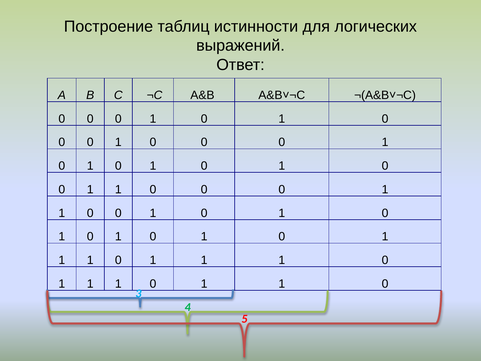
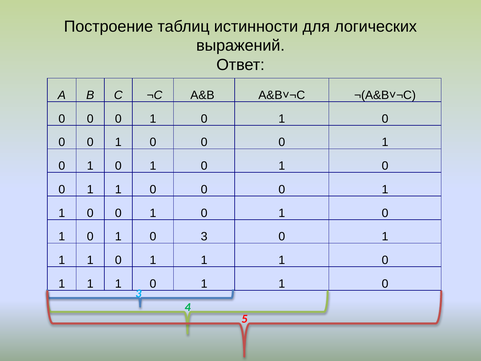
1: 1 -> 3 (204, 236)
